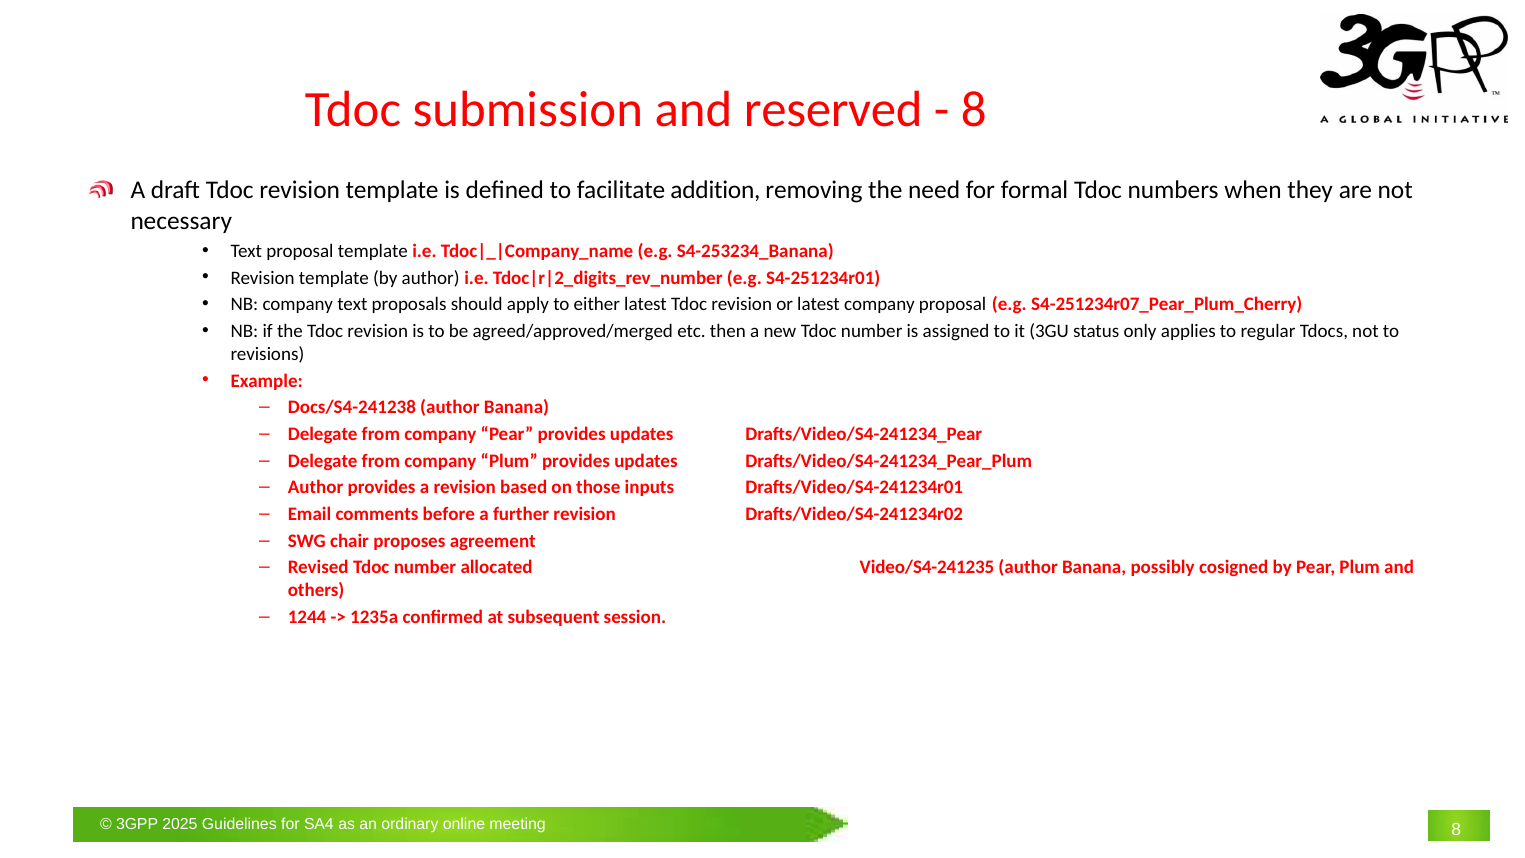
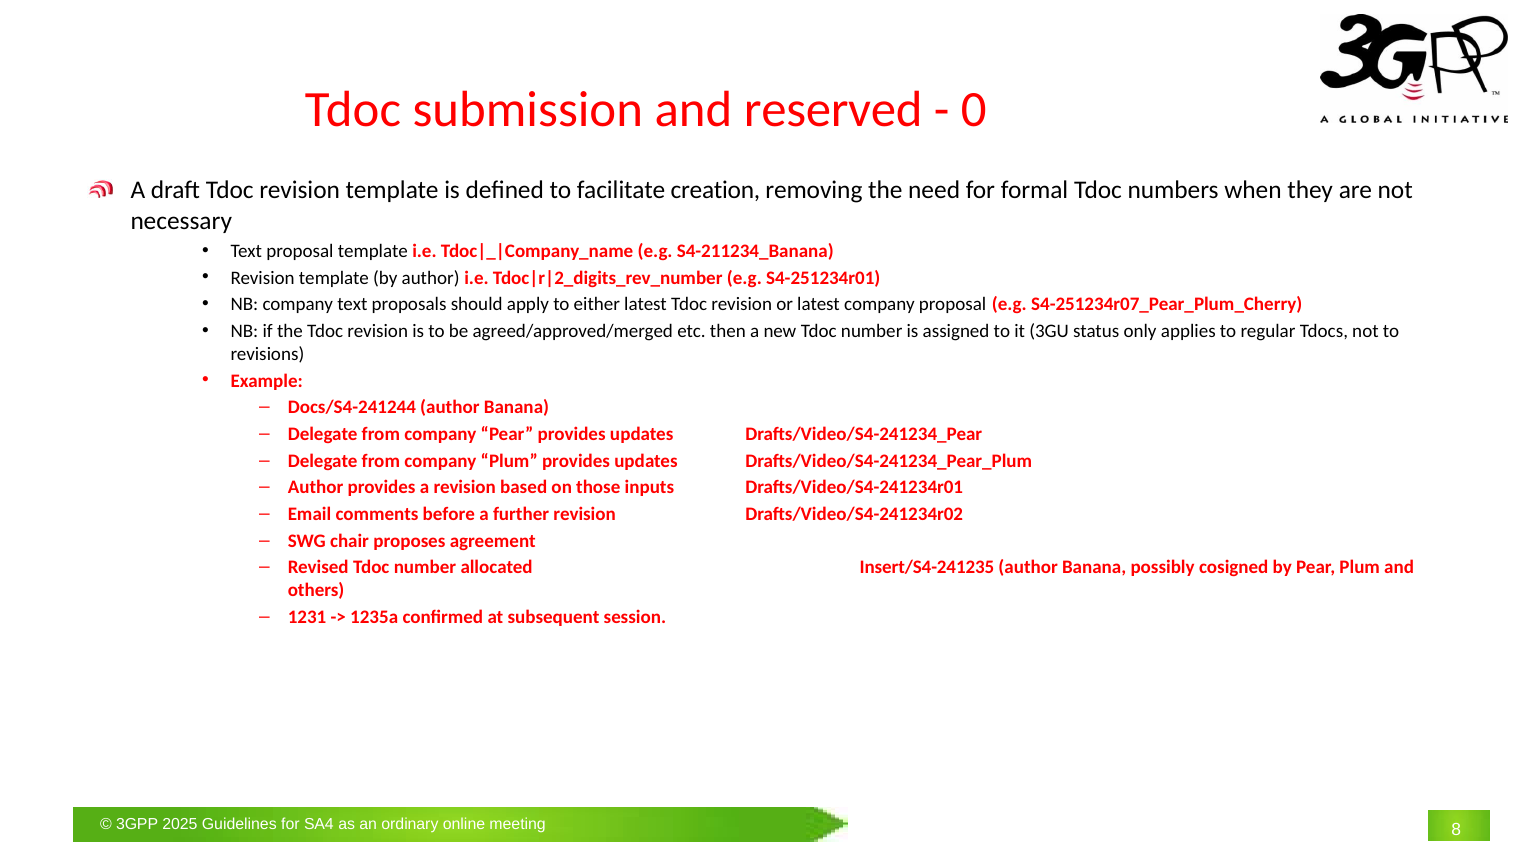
8: 8 -> 0 (974, 109)
addition: addition -> creation (715, 190)
S4-253234_Banana: S4-253234_Banana -> S4-211234_Banana (755, 251)
Docs/S4-241238: Docs/S4-241238 -> Docs/S4-241244 (352, 407)
Video/S4-241235: Video/S4-241235 -> Insert/S4-241235 (927, 568)
1244: 1244 -> 1231 (307, 617)
